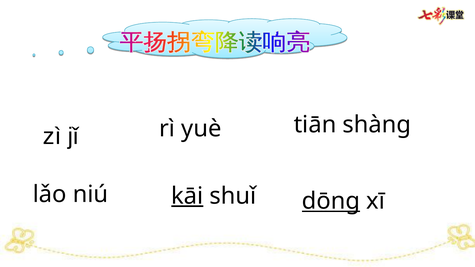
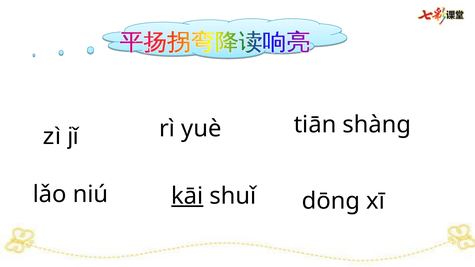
dōng underline: present -> none (331, 201)
